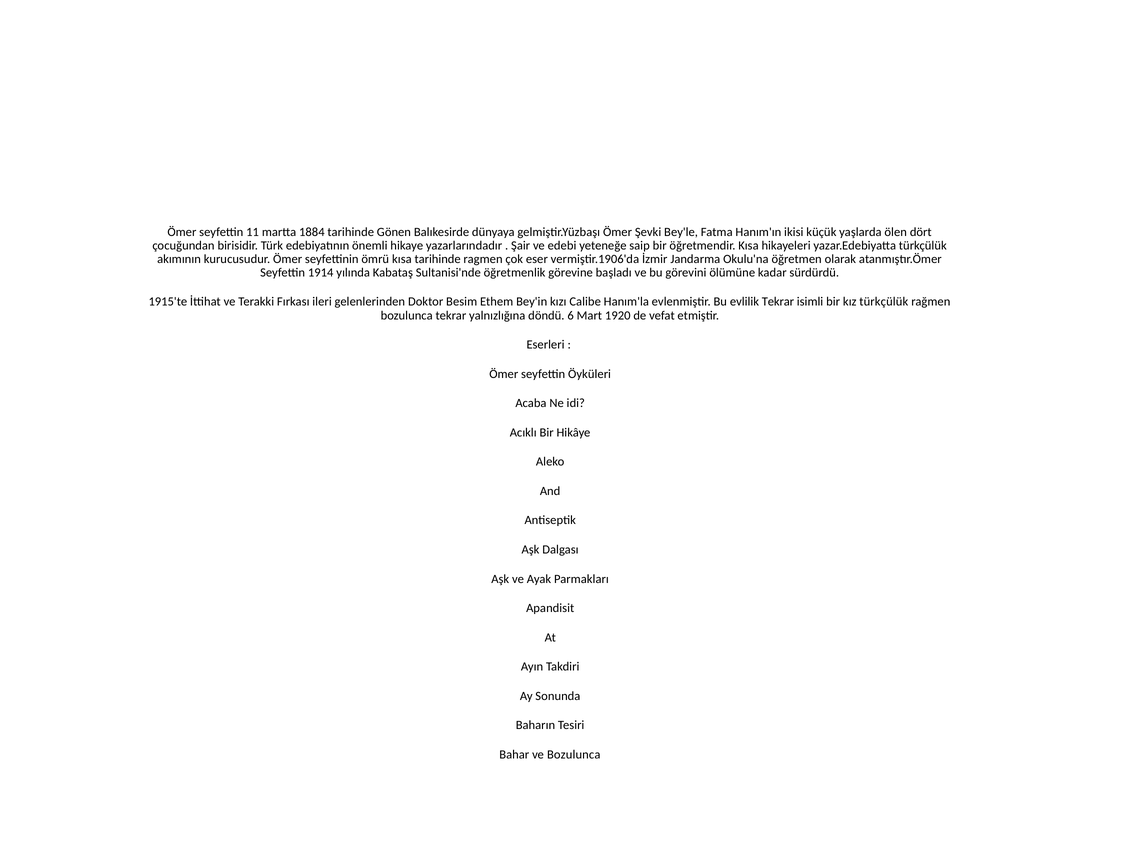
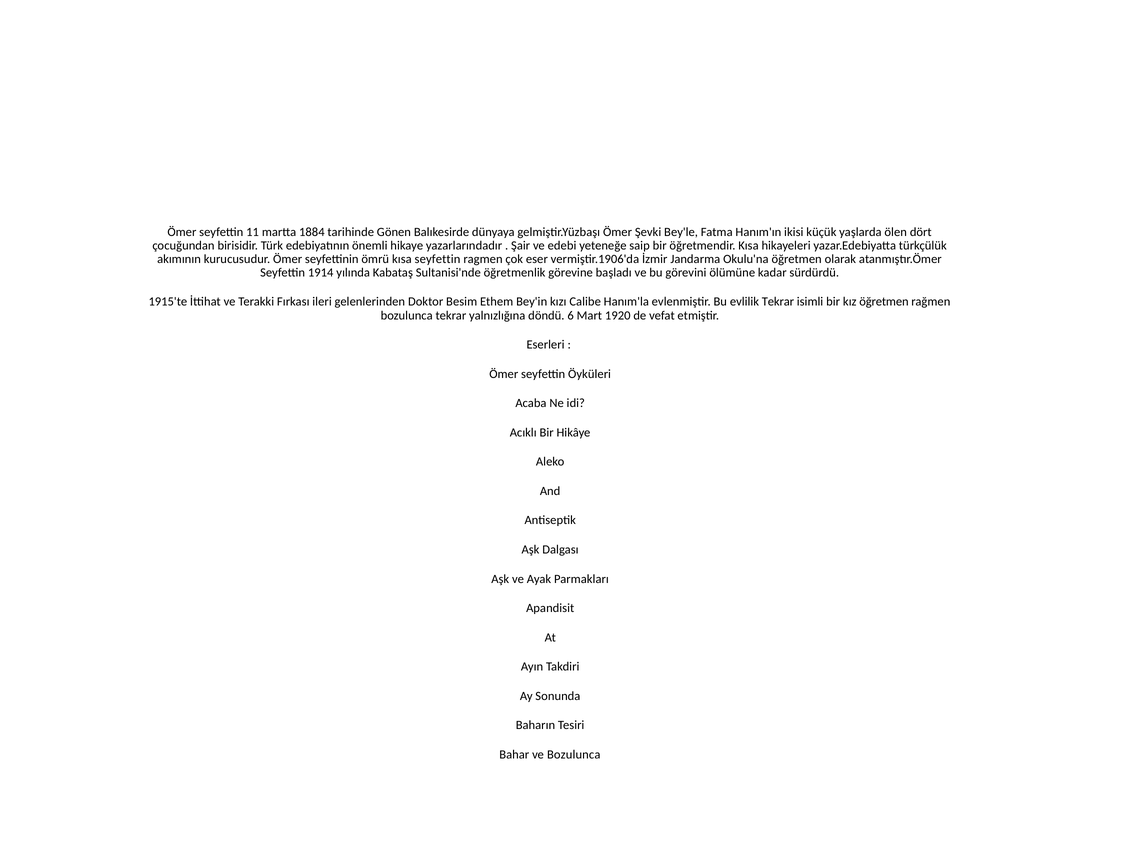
kısa tarihinde: tarihinde -> seyfettin (438, 259)
kız türkçülük: türkçülük -> öğretmen (884, 302)
